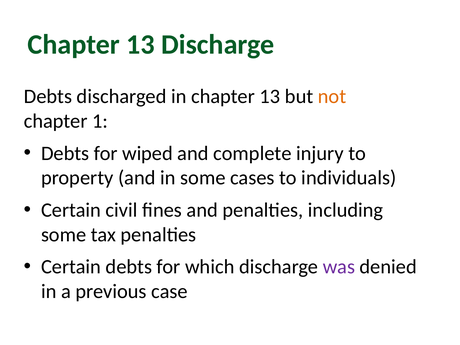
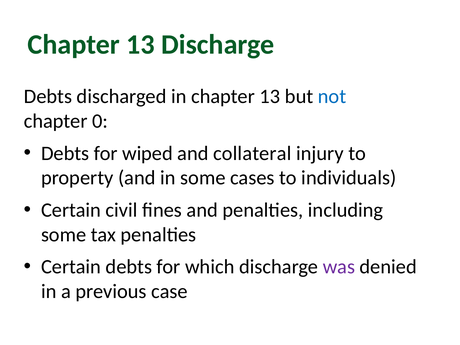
not colour: orange -> blue (332, 97)
1: 1 -> 0 (100, 121)
complete: complete -> collateral (252, 153)
